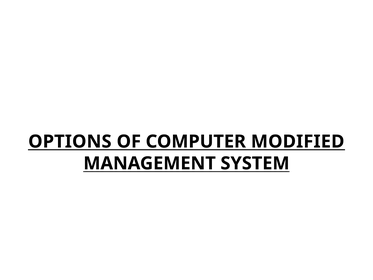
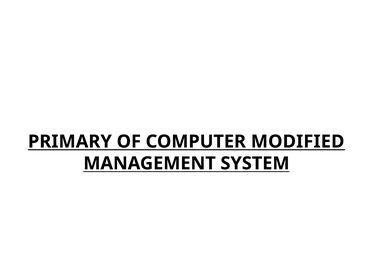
OPTIONS: OPTIONS -> PRIMARY (70, 141)
